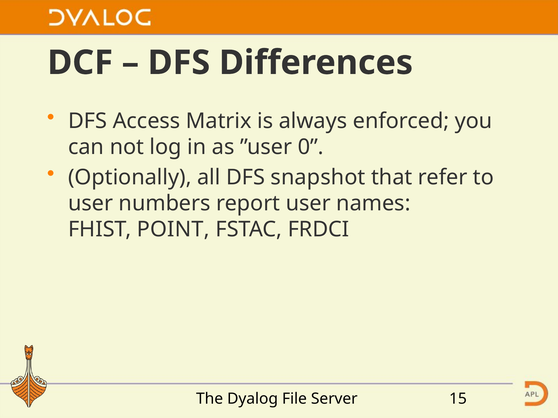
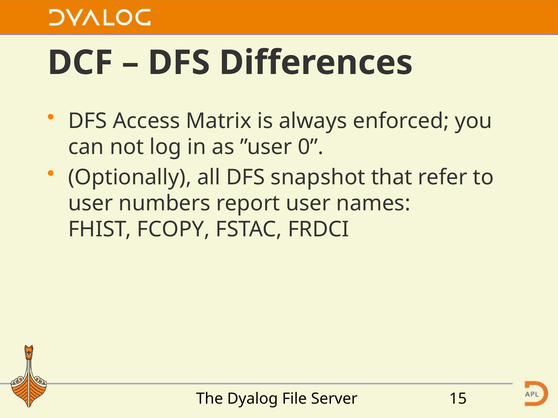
POINT: POINT -> FCOPY (173, 230)
